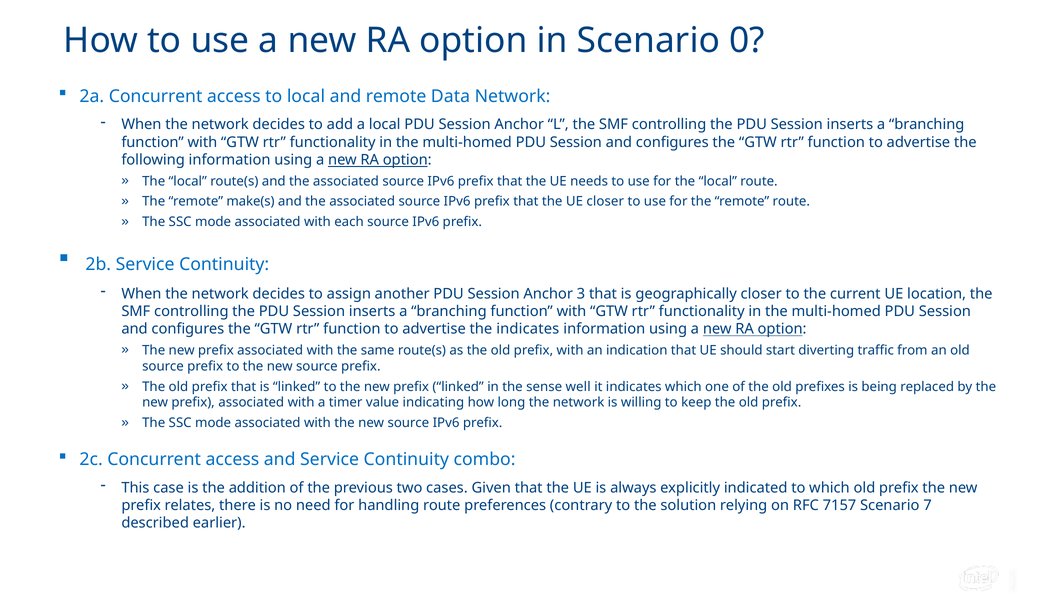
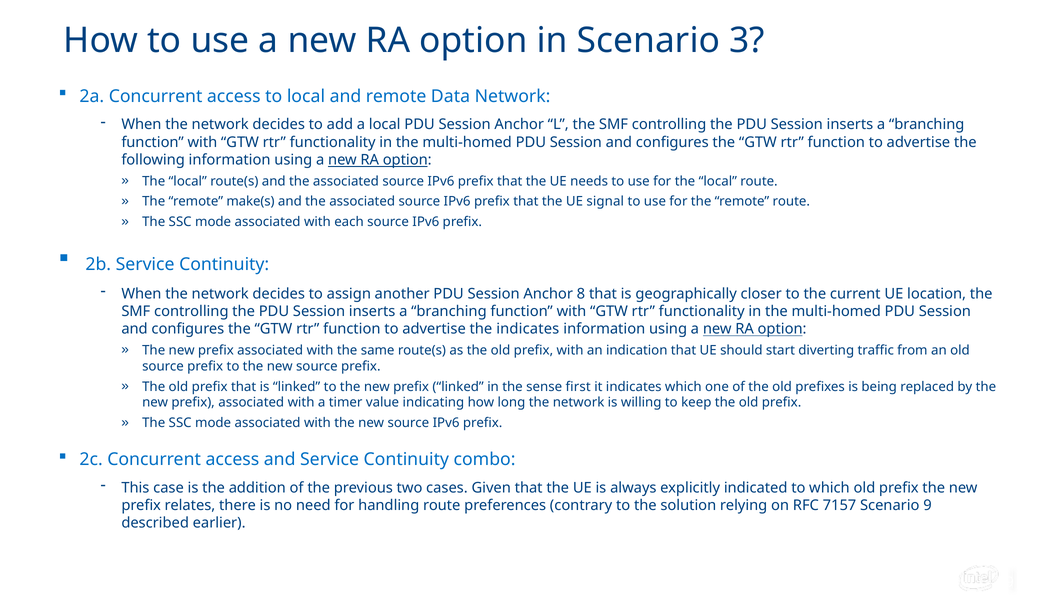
0: 0 -> 3 (747, 40)
UE closer: closer -> signal (605, 201)
3: 3 -> 8 (581, 294)
well: well -> first (578, 387)
Scenario 7: 7 -> 9 (927, 505)
